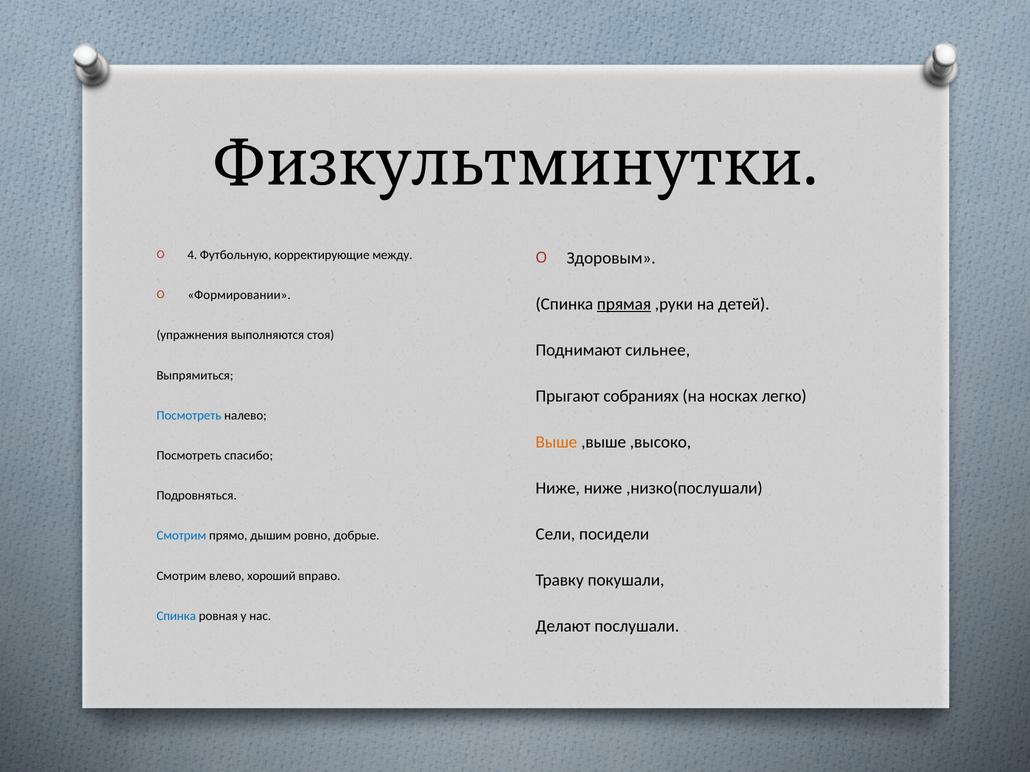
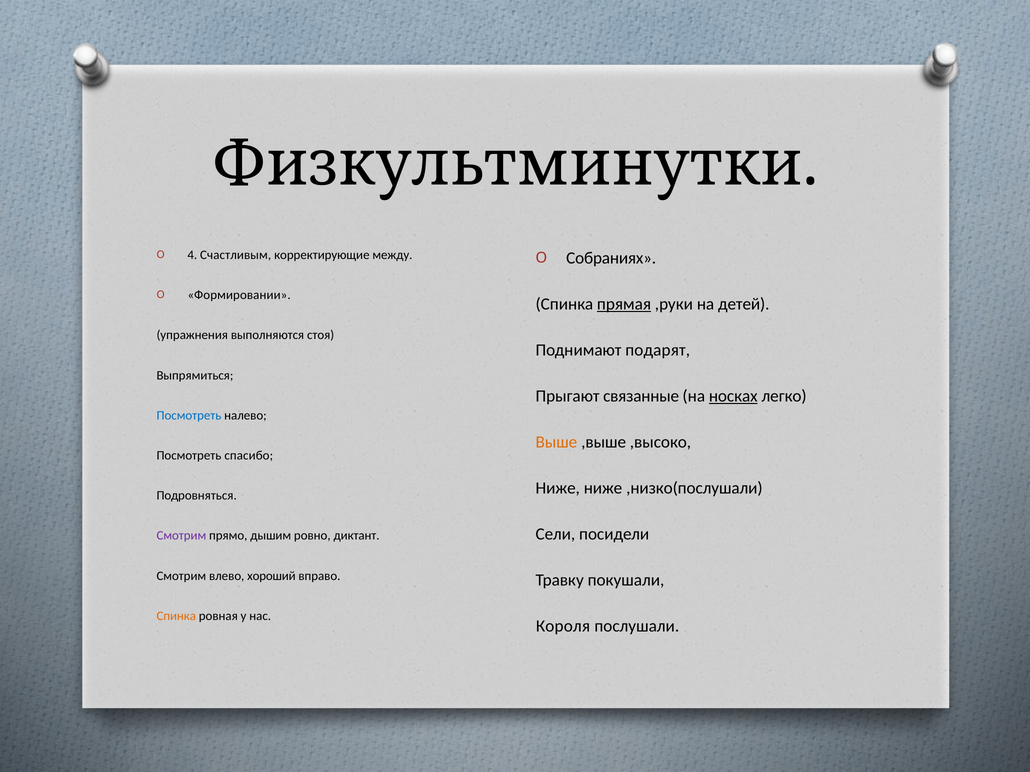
Футбольную: Футбольную -> Счастливым (236, 255)
Здоровым: Здоровым -> Собраниях (611, 258)
сильнее: сильнее -> подарят (658, 351)
собраниях: собраниях -> связанные (641, 397)
носках underline: none -> present (733, 397)
Смотрим colour: blue -> purple (181, 536)
добрые: добрые -> диктант (357, 536)
Спинка colour: blue -> orange (176, 616)
Делают: Делают -> Короля (563, 627)
